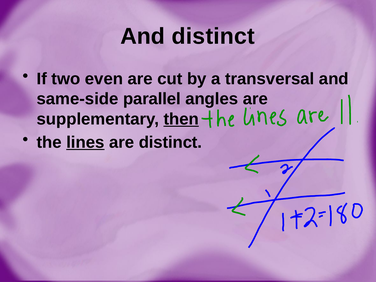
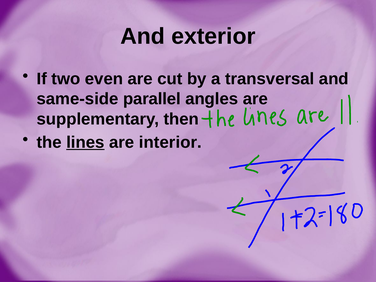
And distinct: distinct -> exterior (213, 36)
then underline: present -> none (181, 119)
are distinct: distinct -> interior (170, 142)
